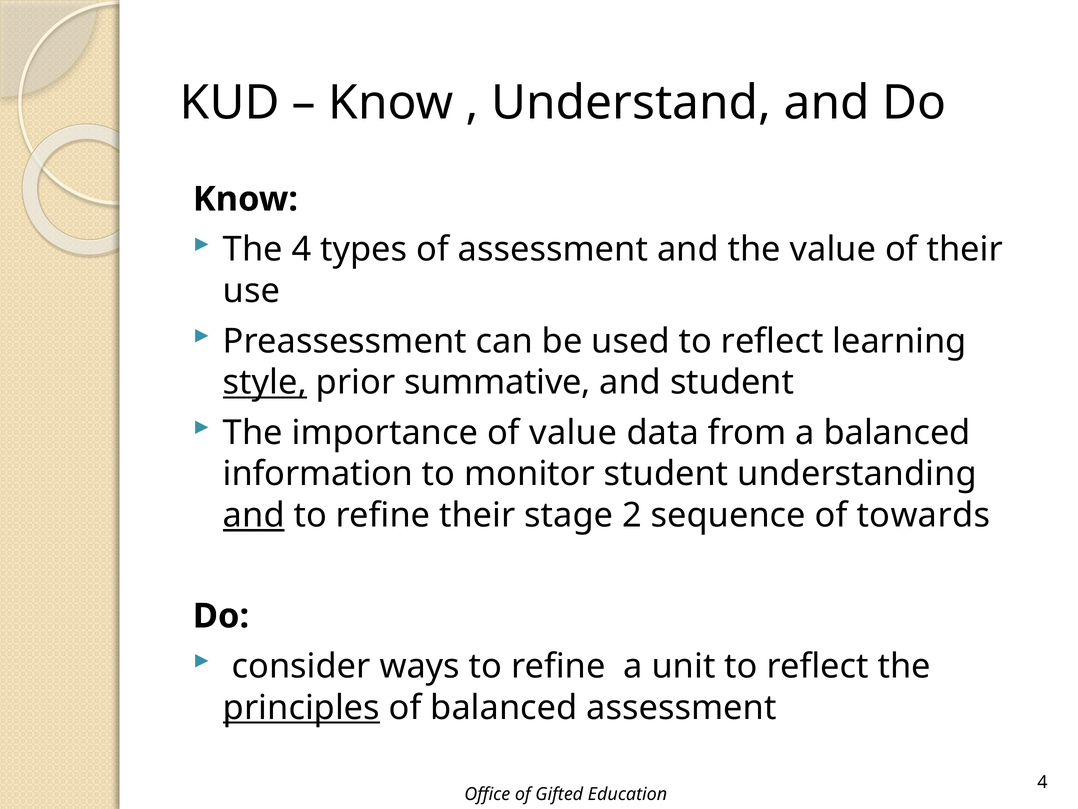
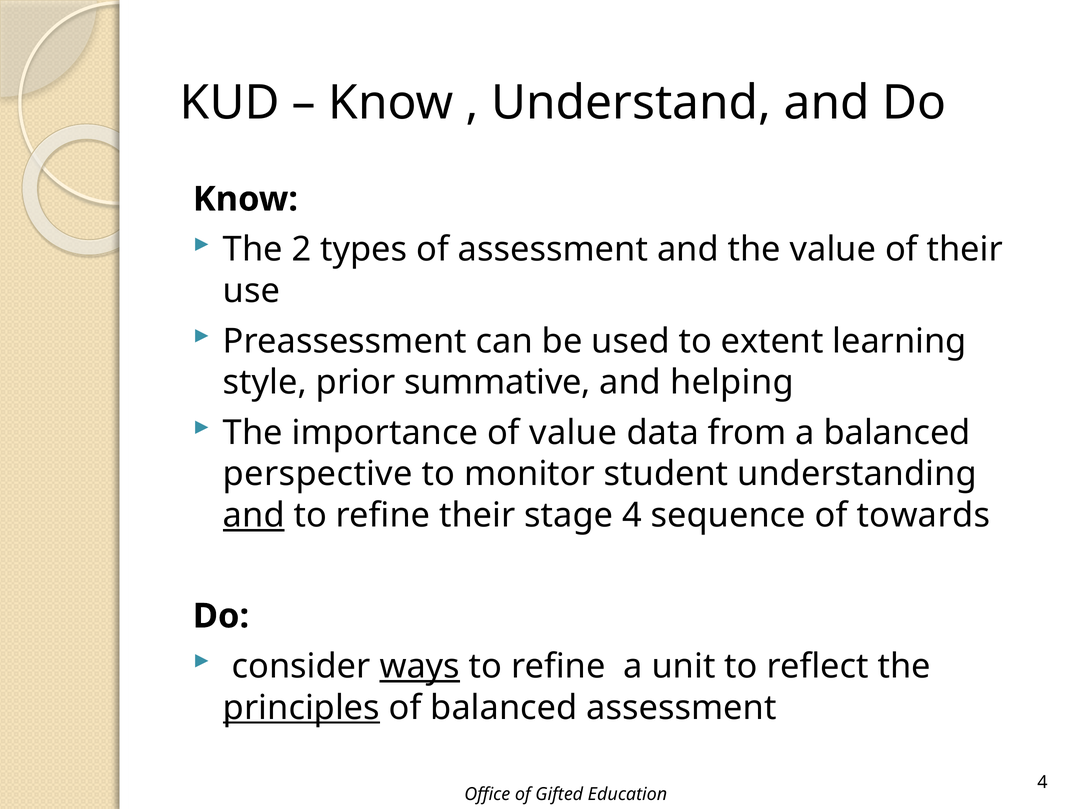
The 4: 4 -> 2 (302, 249)
used to reflect: reflect -> extent (772, 341)
style underline: present -> none (265, 382)
and student: student -> helping (732, 382)
information: information -> perspective (318, 474)
stage 2: 2 -> 4 (632, 515)
ways underline: none -> present (420, 666)
